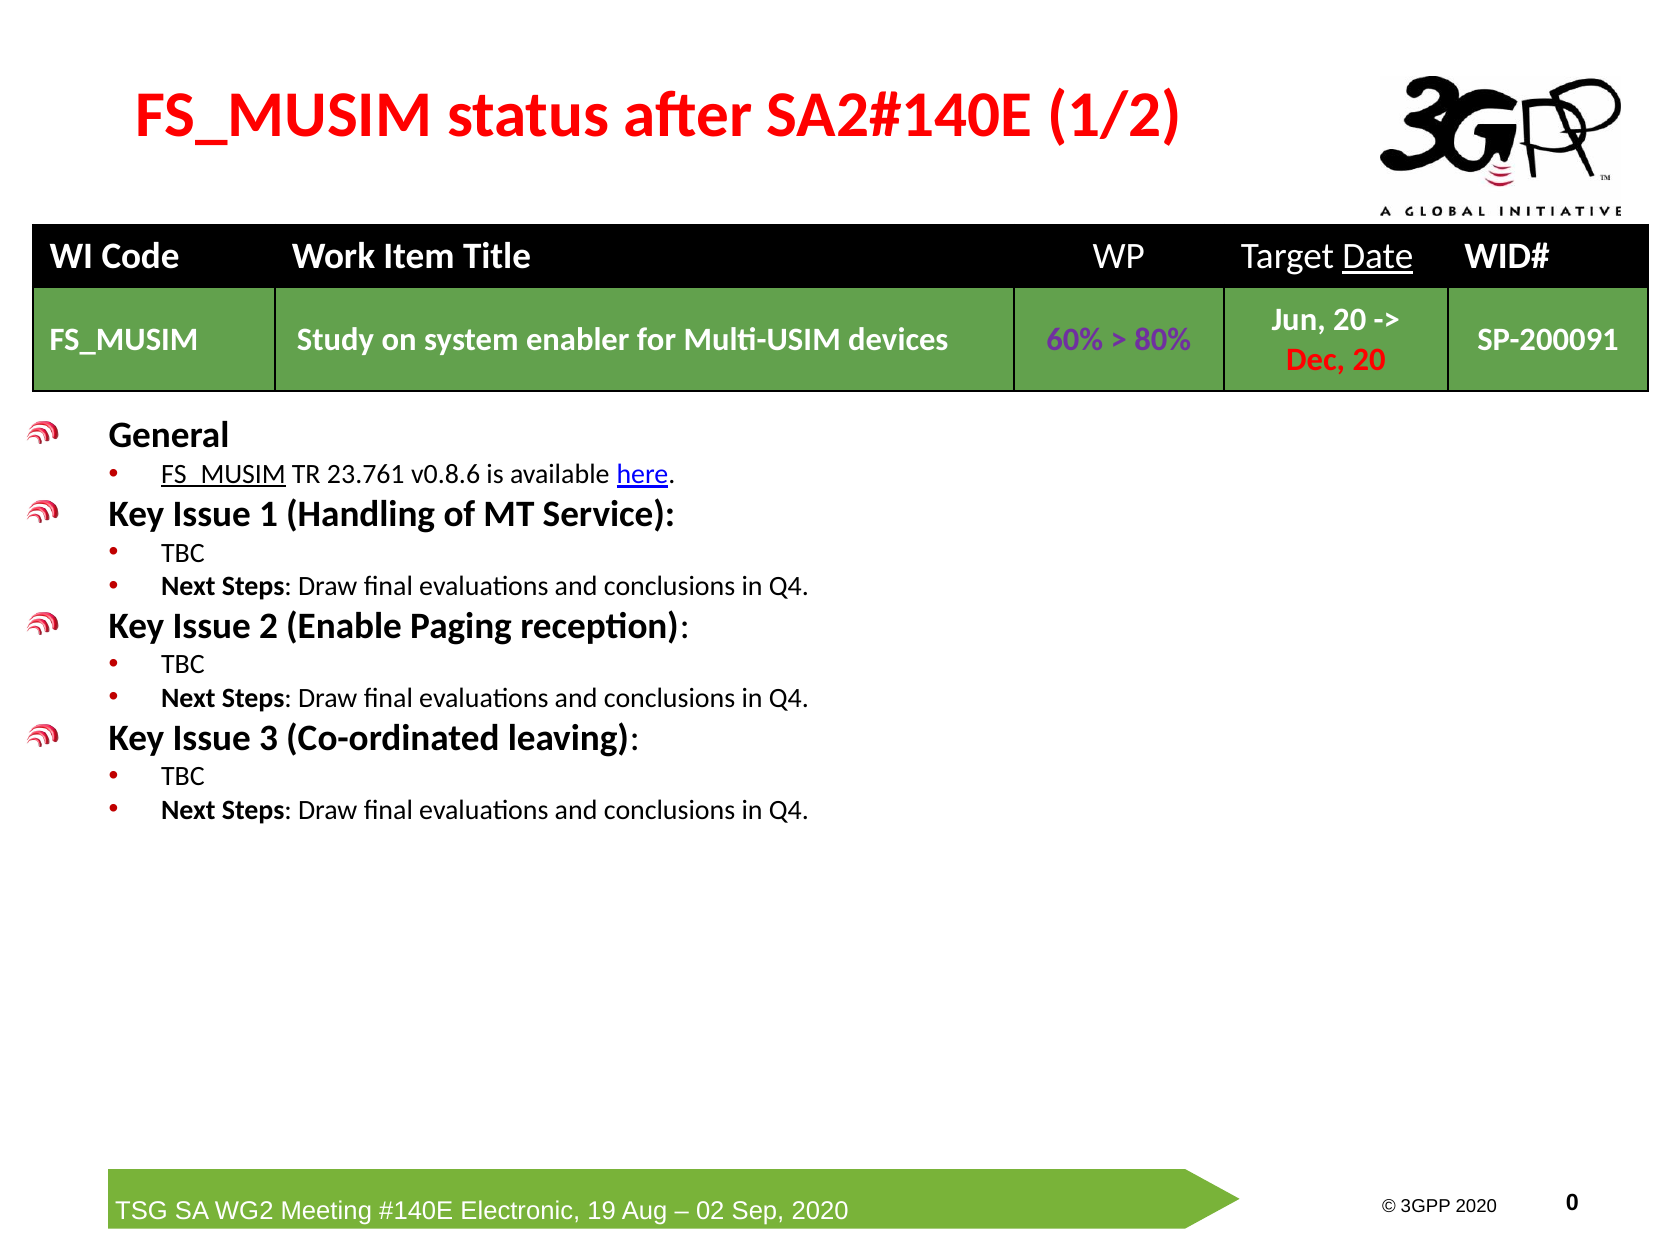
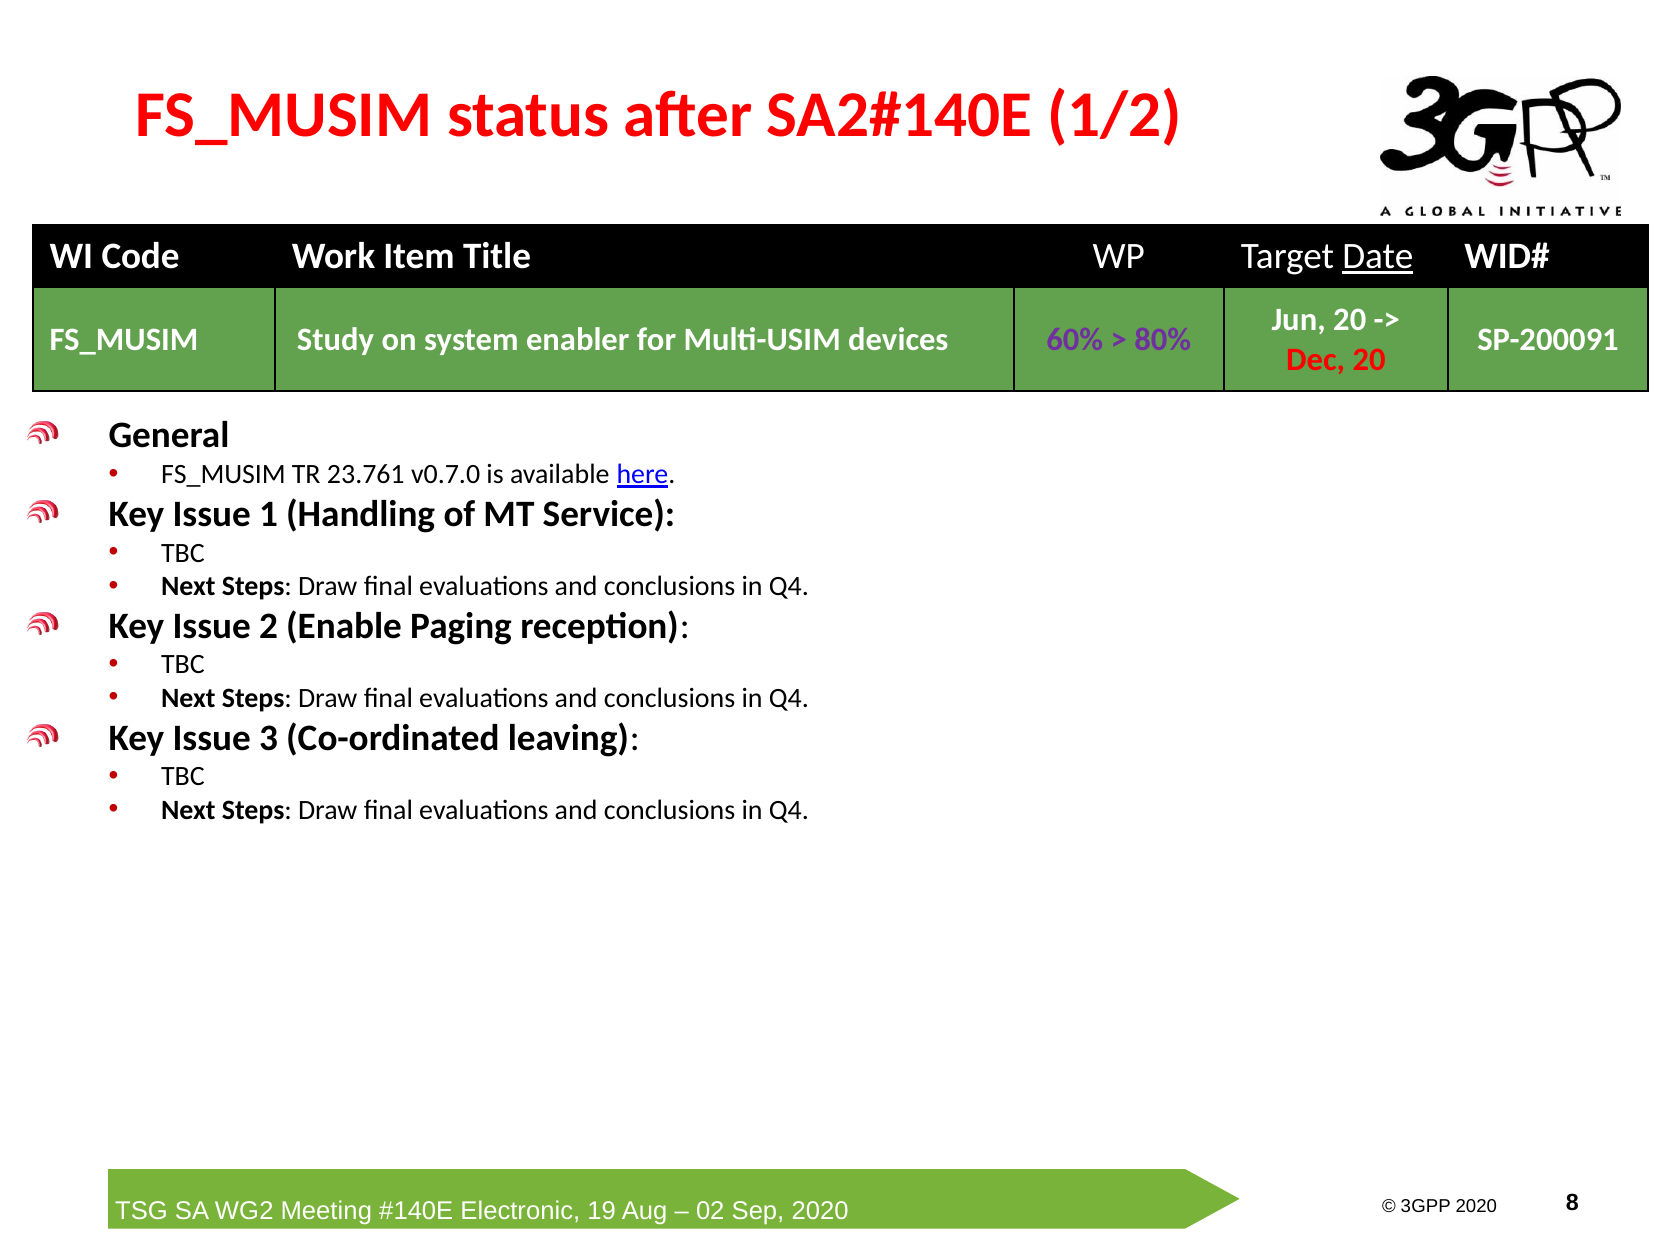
FS_MUSIM underline: present -> none (223, 474)
v0.8.6: v0.8.6 -> v0.7.0 (446, 474)
0: 0 -> 8 (1572, 1202)
